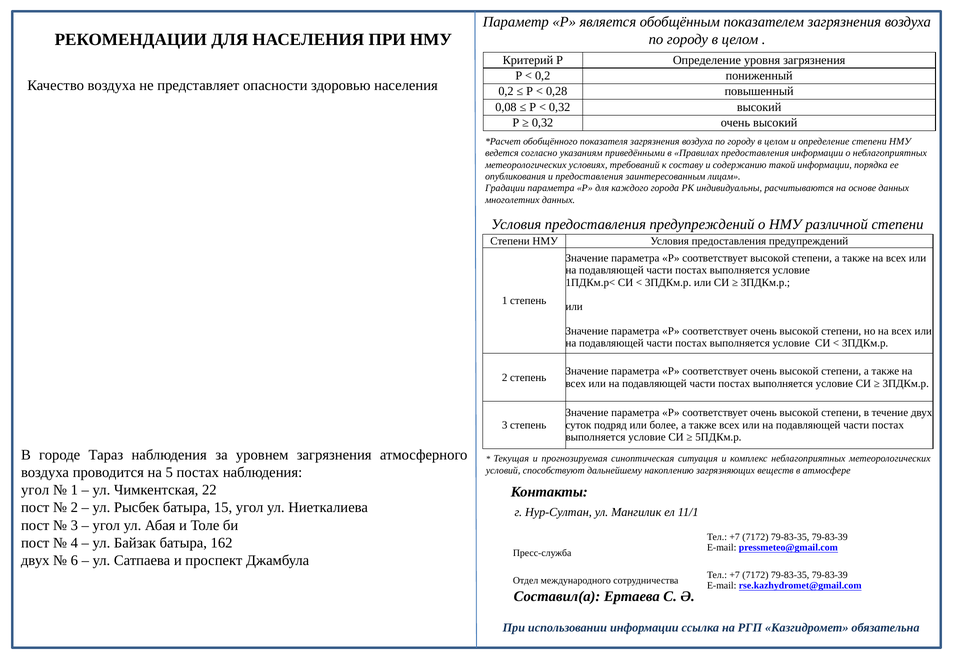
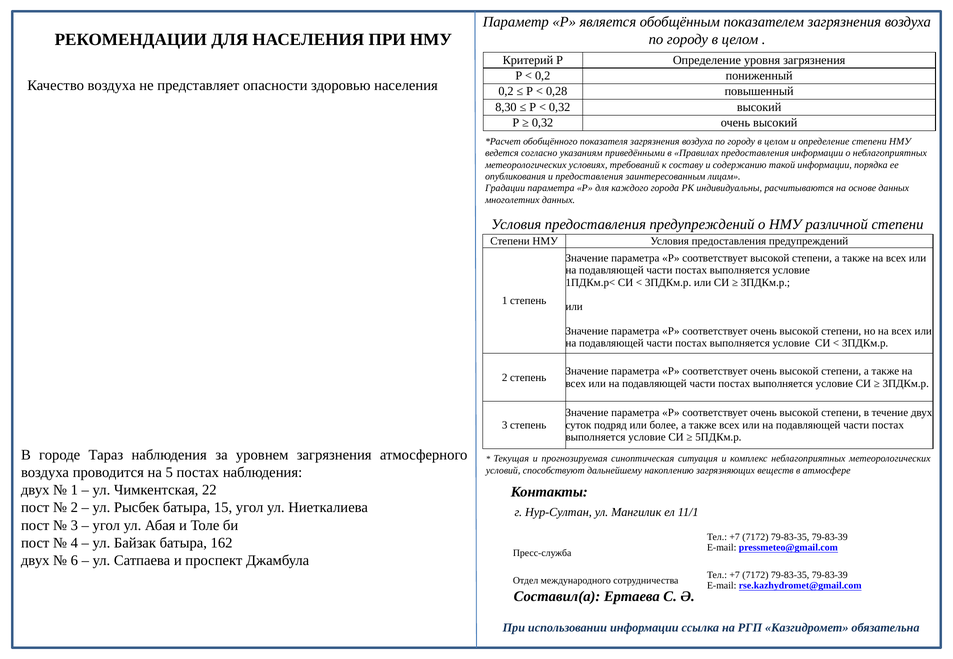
0,08: 0,08 -> 8,30 (506, 107)
угол: угол -> двух (35, 491)
